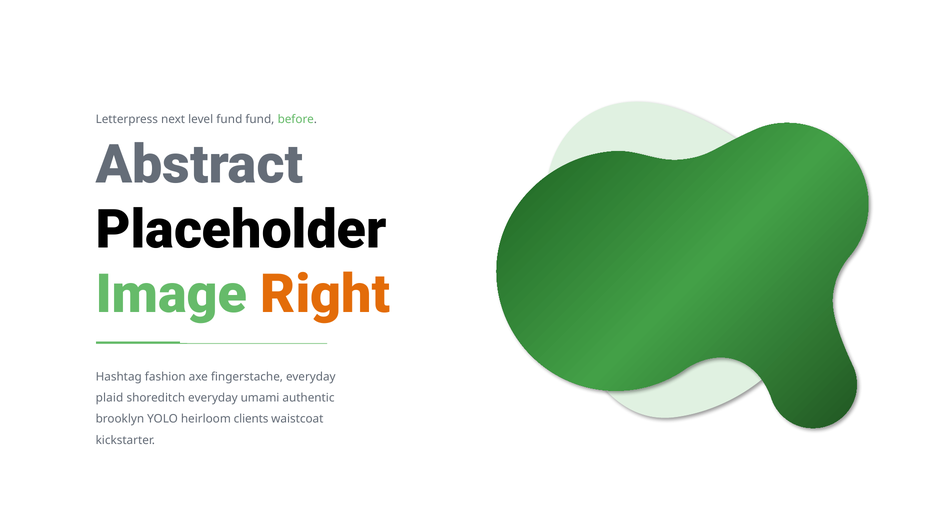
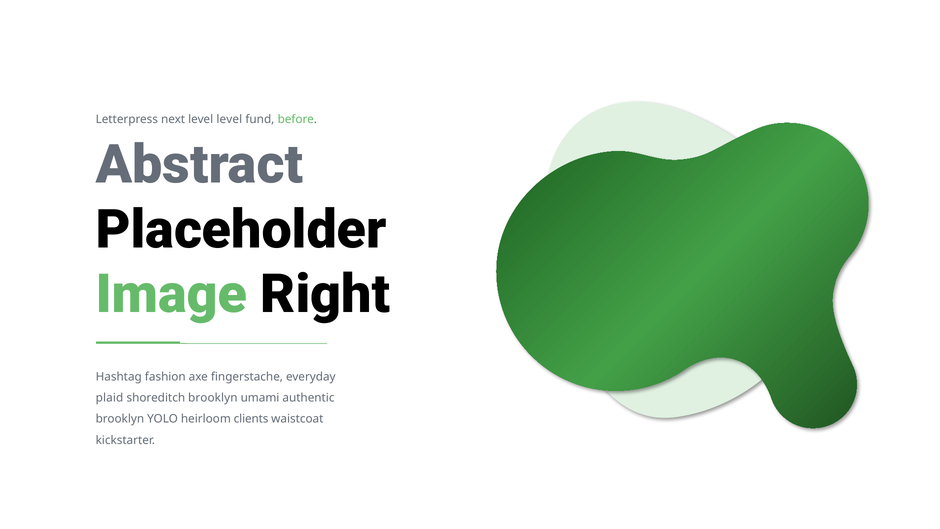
level fund: fund -> level (229, 119)
Right colour: orange -> black (325, 294)
shoreditch everyday: everyday -> brooklyn (213, 398)
